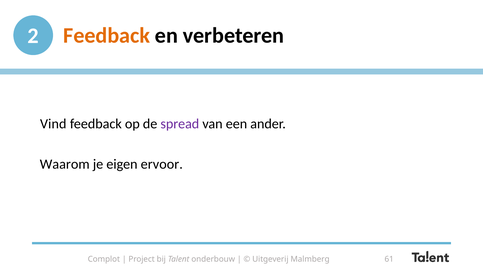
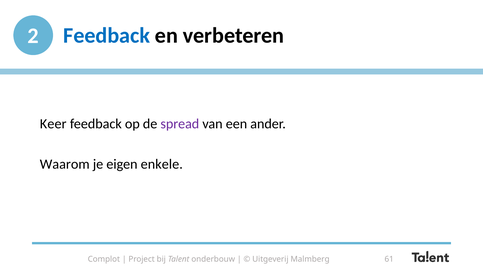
Feedback colour: orange -> blue (107, 35)
Vind: Vind -> Keer (53, 124)
ervoor: ervoor -> enkele (162, 164)
